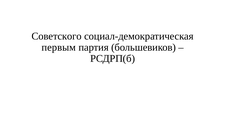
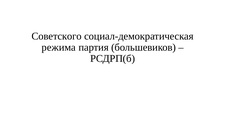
первым: первым -> режима (59, 47)
